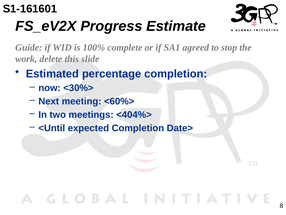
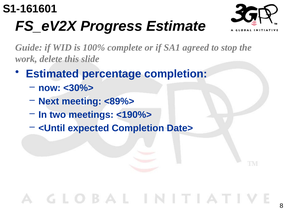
<60%>: <60%> -> <89%> (119, 101)
<404%>: <404%> -> <190%> (134, 114)
